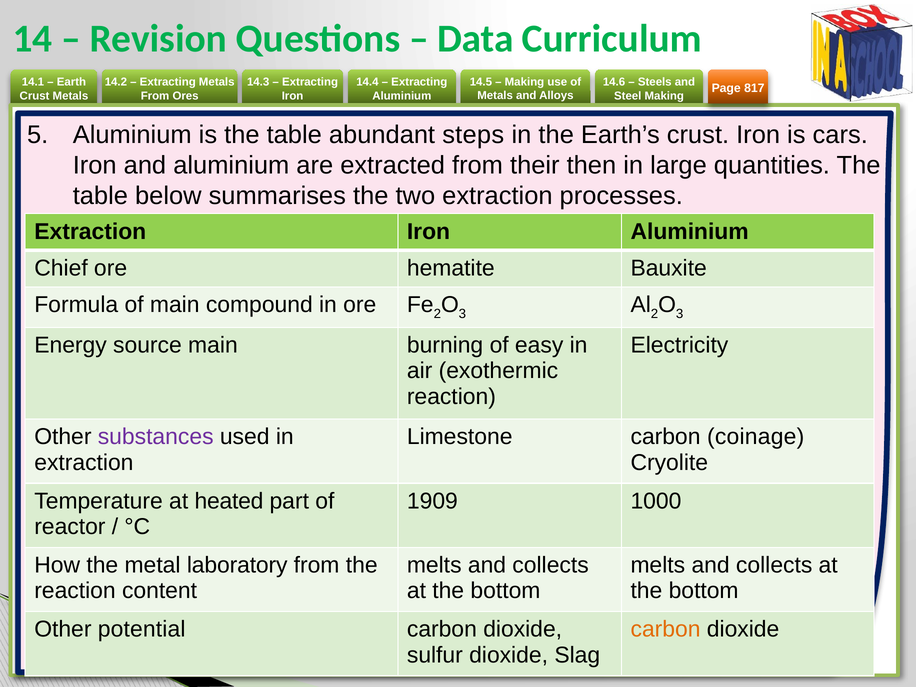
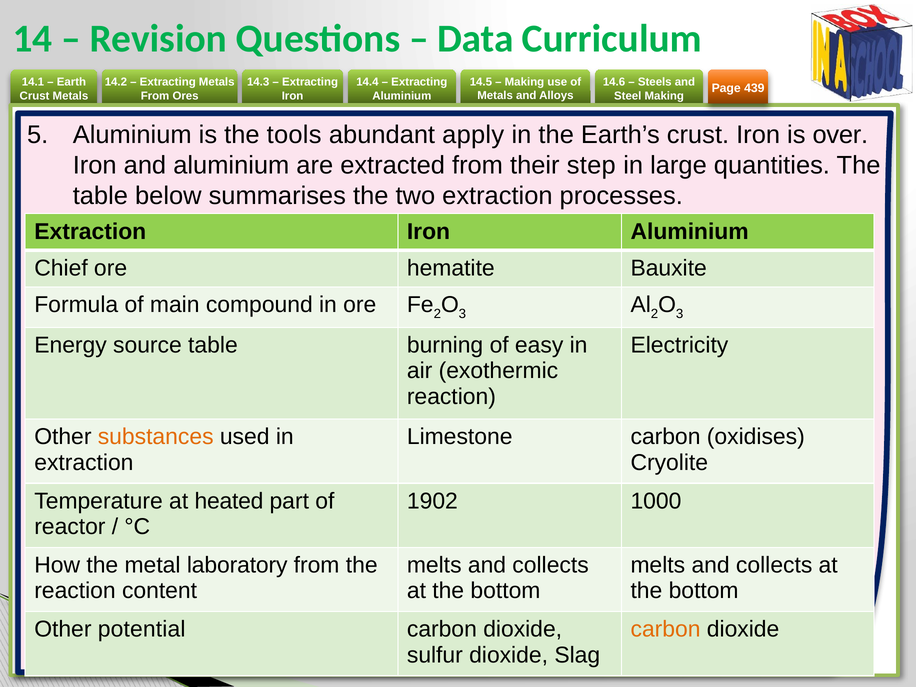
817: 817 -> 439 (754, 88)
is the table: table -> tools (294, 135)
steps: steps -> apply (473, 135)
cars: cars -> over (840, 135)
then: then -> step (591, 165)
source main: main -> table (213, 345)
substances colour: purple -> orange (156, 437)
coinage: coinage -> oxidises (756, 437)
1909: 1909 -> 1902 (432, 501)
